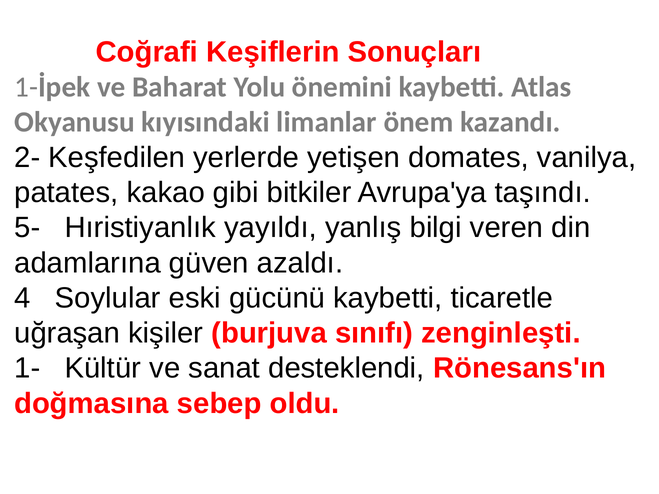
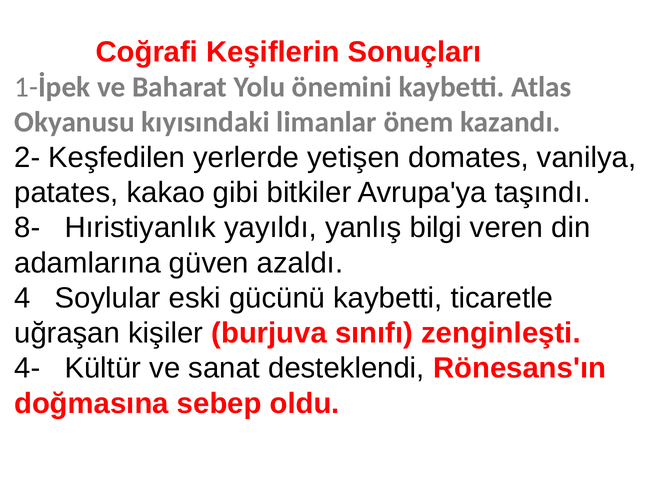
5-: 5- -> 8- (27, 228)
1-: 1- -> 4- (27, 368)
